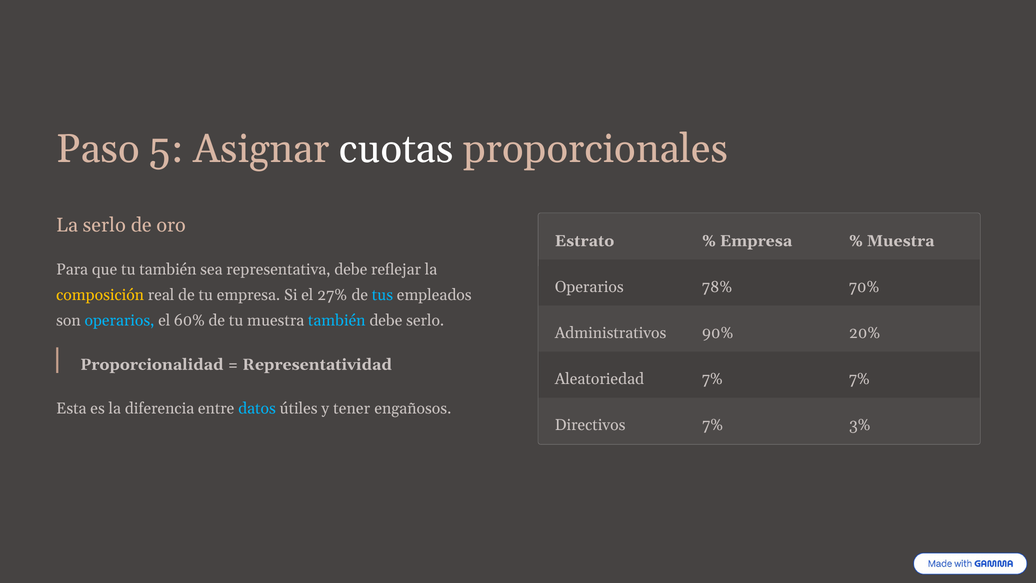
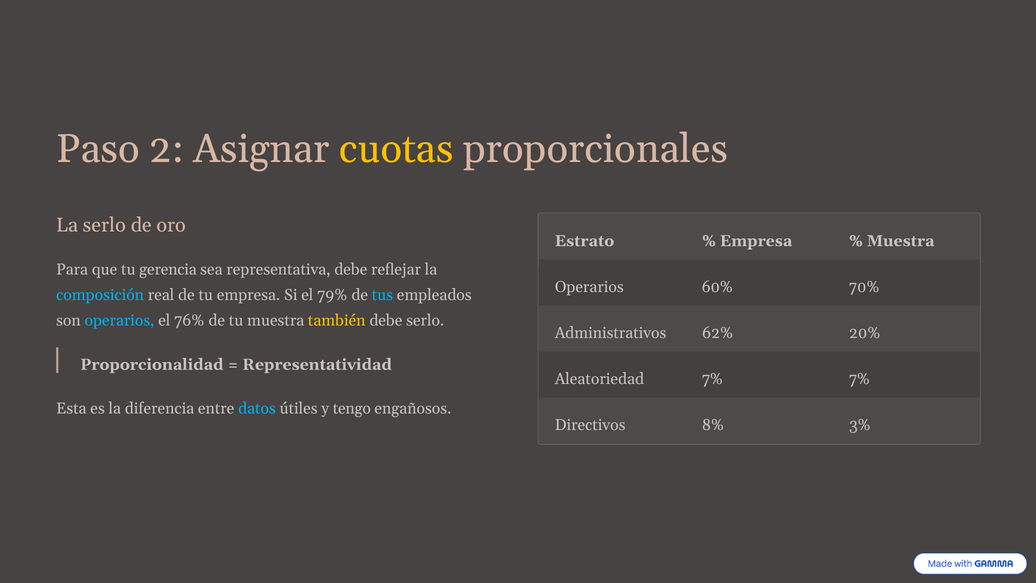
5: 5 -> 2 (167, 149)
cuotas colour: white -> yellow (396, 149)
tu también: también -> gerencia (168, 269)
78%: 78% -> 60% (717, 287)
composición colour: yellow -> light blue (100, 295)
27%: 27% -> 79% (332, 295)
60%: 60% -> 76% (189, 320)
también colour: light blue -> yellow (337, 320)
90%: 90% -> 62% (718, 333)
tener: tener -> tengo (352, 408)
Directivos 7%: 7% -> 8% (713, 425)
